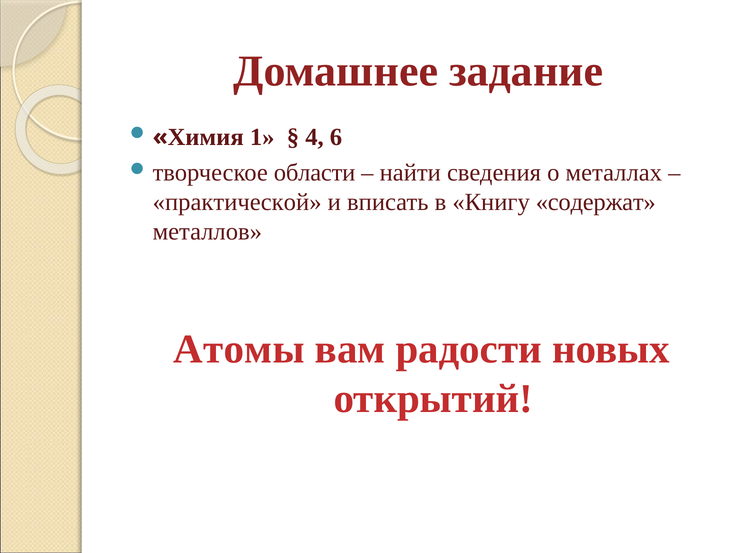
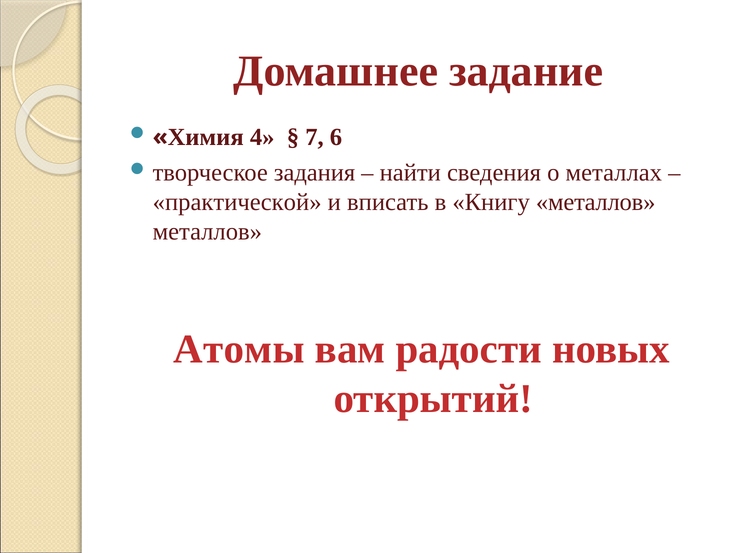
1: 1 -> 4 (262, 137)
4: 4 -> 7 (314, 137)
области: области -> задания (315, 173)
Книгу содержат: содержат -> металлов (596, 202)
